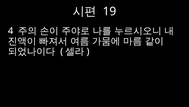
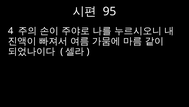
19: 19 -> 95 (109, 11)
